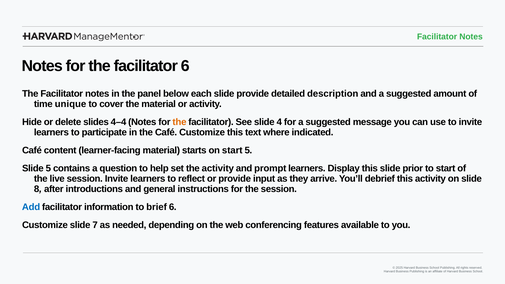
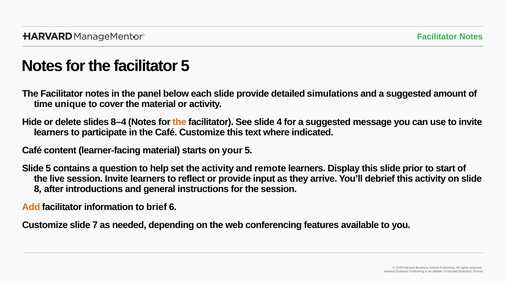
facilitator 6: 6 -> 5 (185, 66)
description: description -> simulations (333, 94)
4–4: 4–4 -> 8–4 (119, 122)
on start: start -> your (232, 150)
prompt: prompt -> remote (270, 169)
Add colour: blue -> orange (31, 207)
